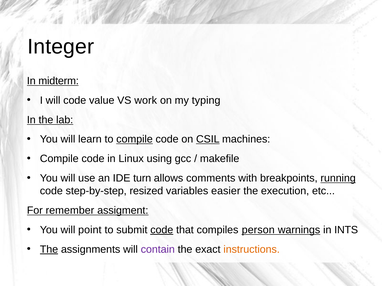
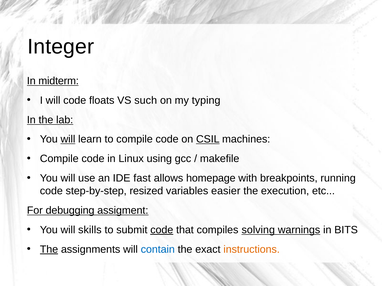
value: value -> floats (102, 100)
work: work -> such (146, 100)
will underline: none -> present (68, 139)
compile underline: present -> none (134, 139)
turn: turn -> fast (142, 178)
comments: comments -> homepage (211, 178)
running underline: present -> none (338, 178)
remember: remember -> debugging (70, 211)
point: point -> skills (90, 230)
person: person -> solving (258, 230)
INTS: INTS -> BITS (346, 230)
contain colour: purple -> blue (158, 250)
